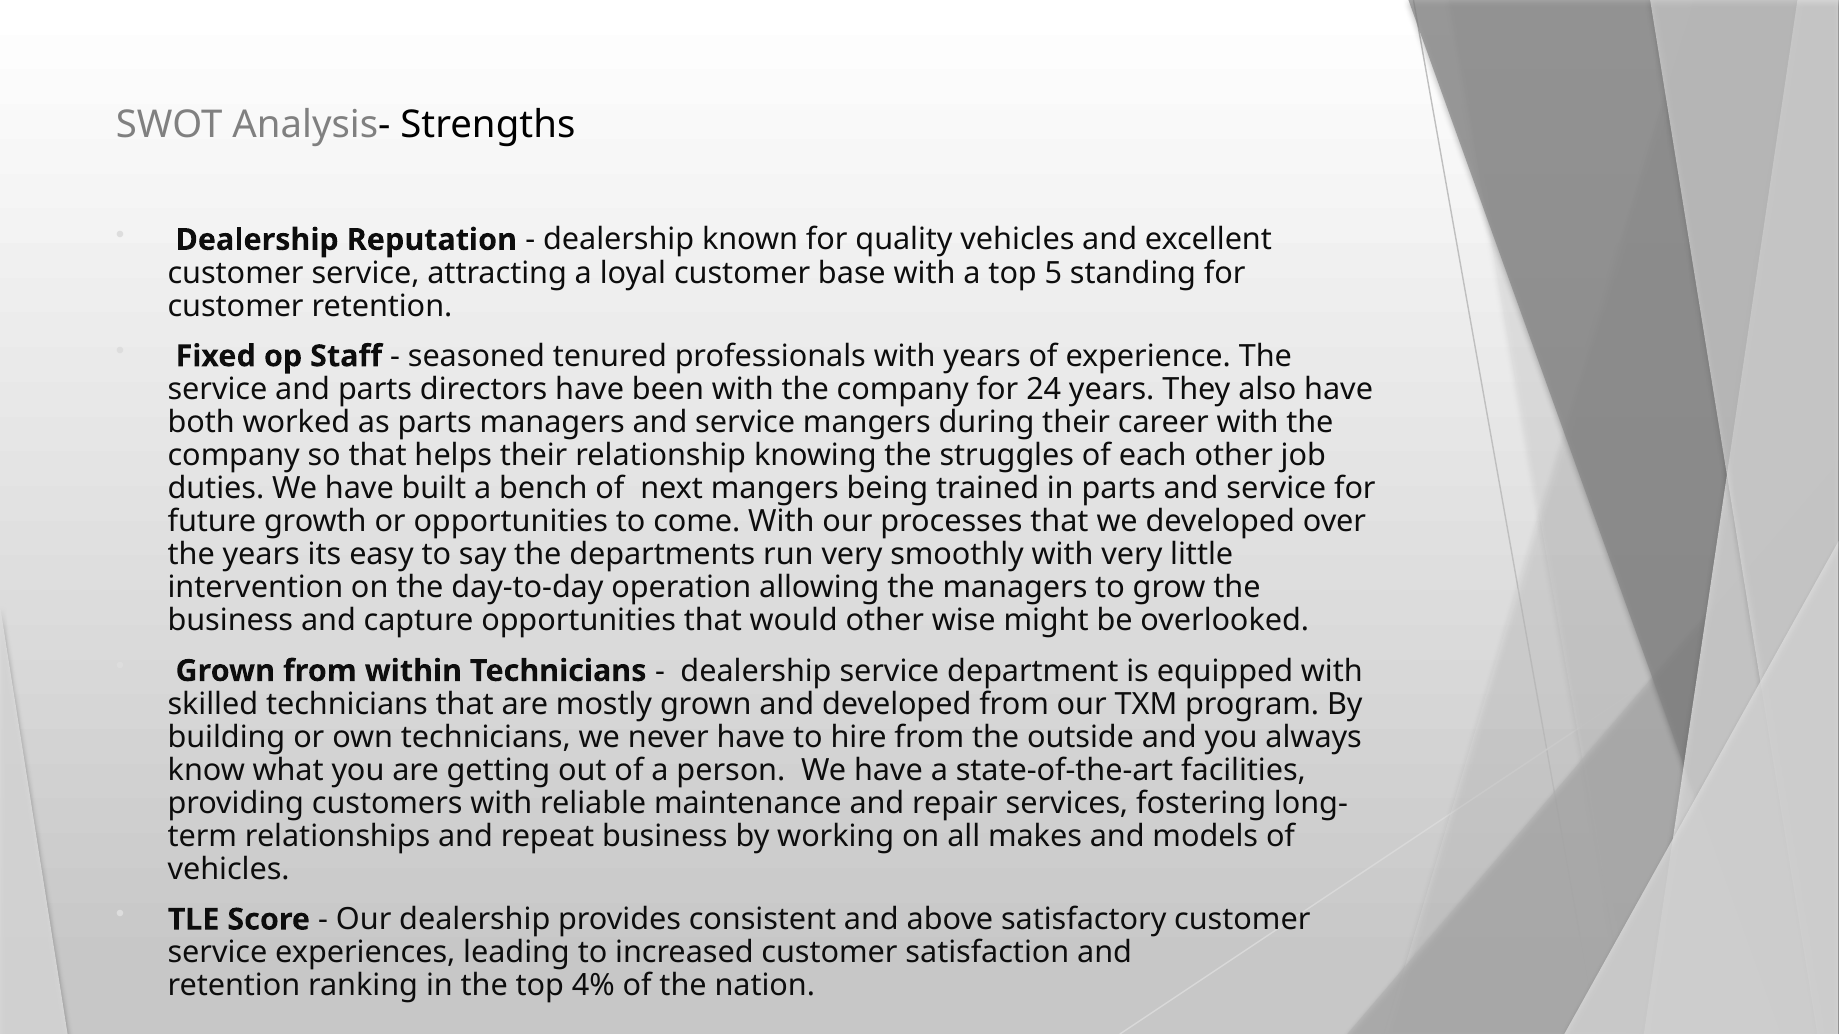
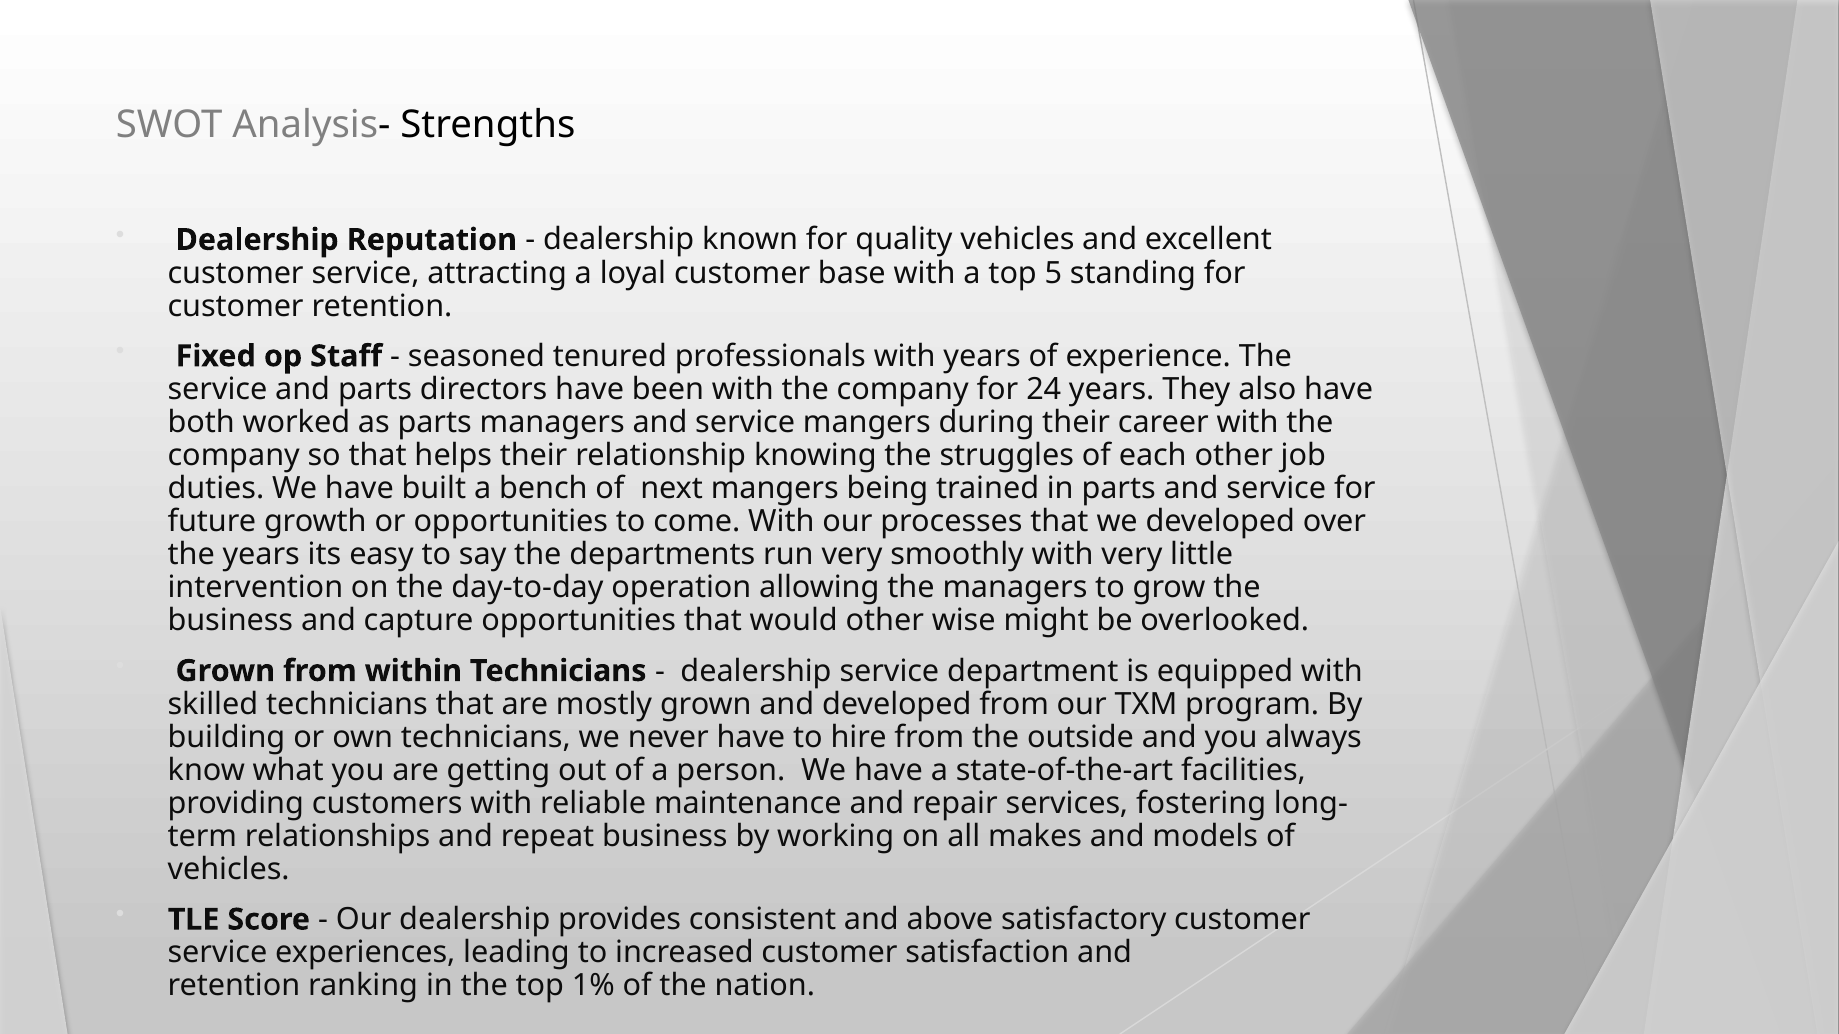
4%: 4% -> 1% (593, 986)
